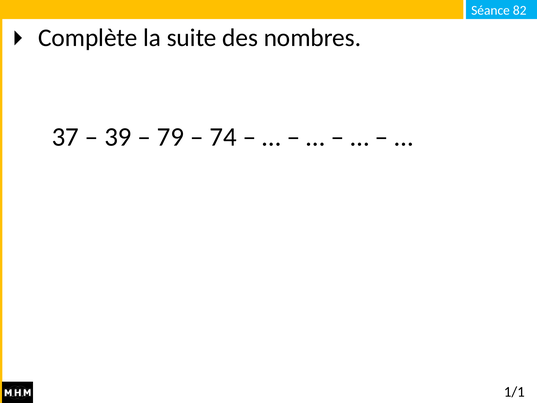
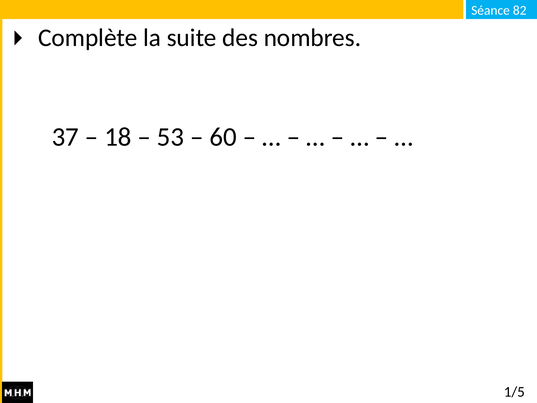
39: 39 -> 18 (118, 137)
79: 79 -> 53 (171, 137)
74: 74 -> 60 (223, 137)
1/1: 1/1 -> 1/5 (514, 392)
